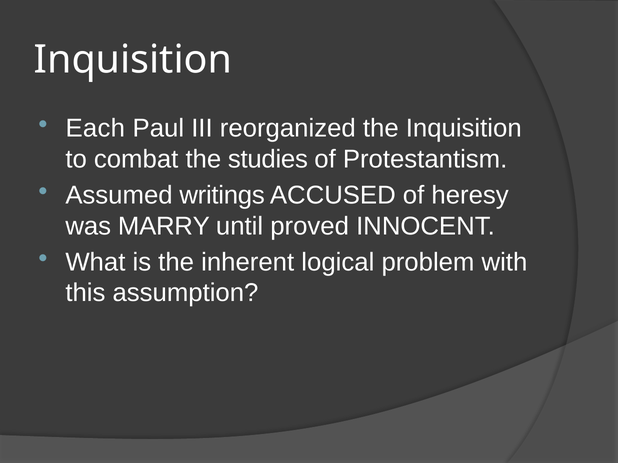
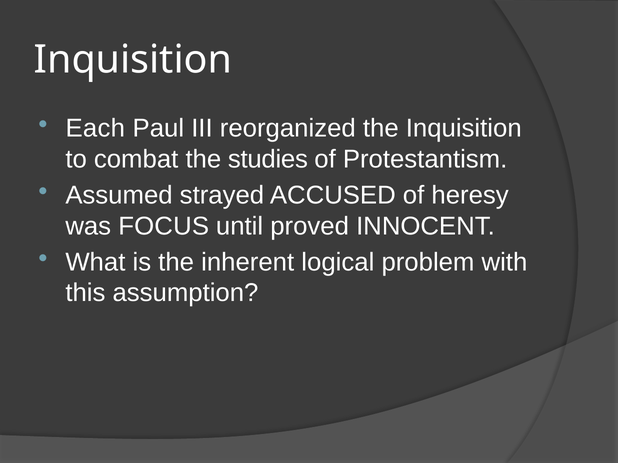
writings: writings -> strayed (222, 195)
MARRY: MARRY -> FOCUS (164, 226)
